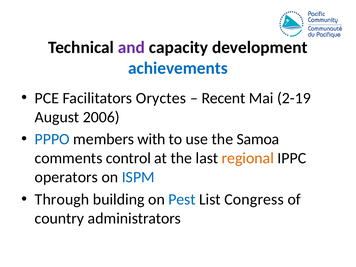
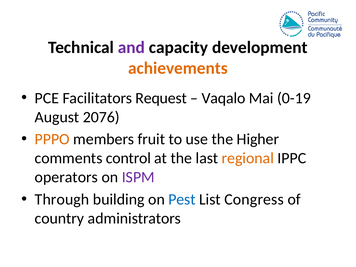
achievements colour: blue -> orange (178, 68)
Oryctes: Oryctes -> Request (161, 98)
Recent: Recent -> Vaqalo (223, 98)
2-19: 2-19 -> 0-19 (294, 98)
2006: 2006 -> 2076 (101, 117)
PPPO colour: blue -> orange (52, 139)
with: with -> fruit (151, 139)
Samoa: Samoa -> Higher (258, 139)
ISPM colour: blue -> purple (138, 177)
